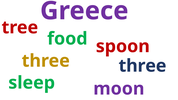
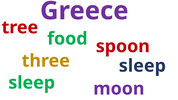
three three: three -> sleep (142, 66)
